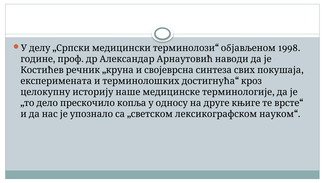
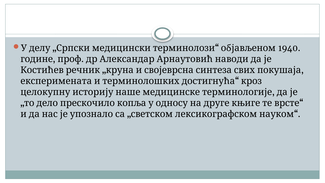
1998: 1998 -> 1940 (289, 48)
